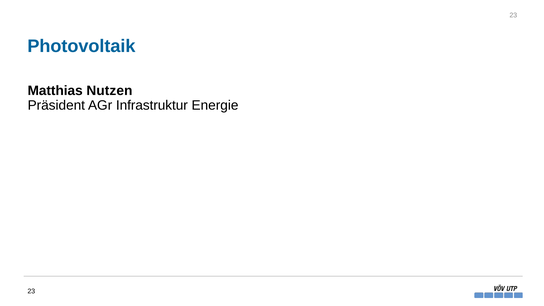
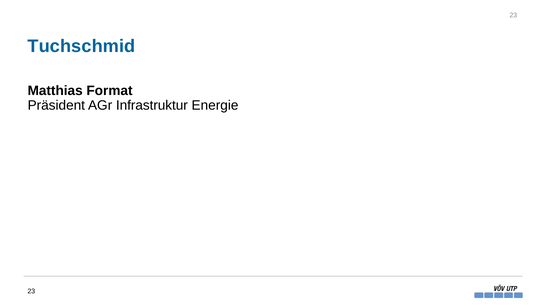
Photovoltaik: Photovoltaik -> Tuchschmid (81, 46)
Nutzen: Nutzen -> Format (109, 91)
